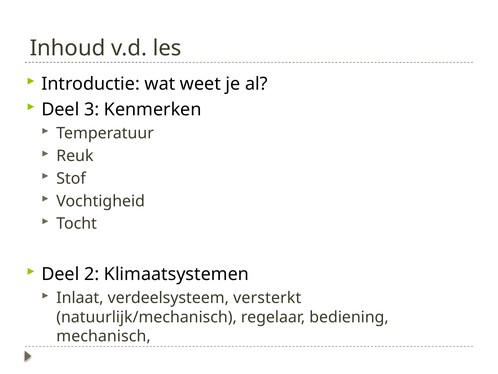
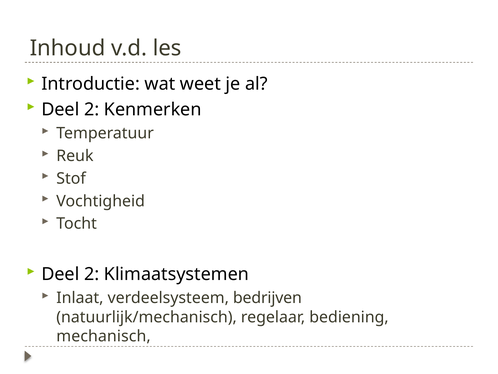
3: 3 -> 2 (92, 109)
versterkt: versterkt -> bedrijven (267, 298)
